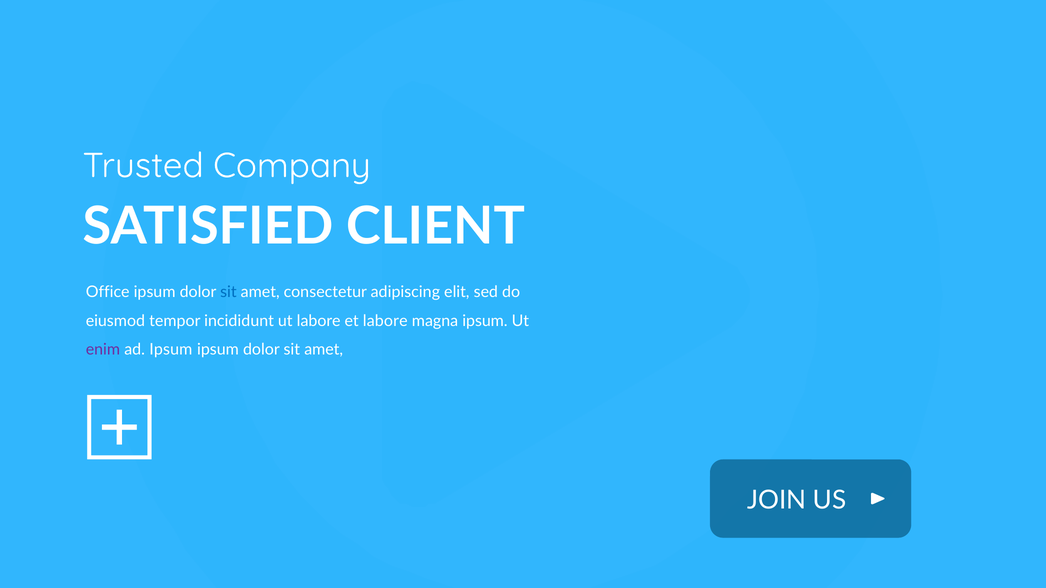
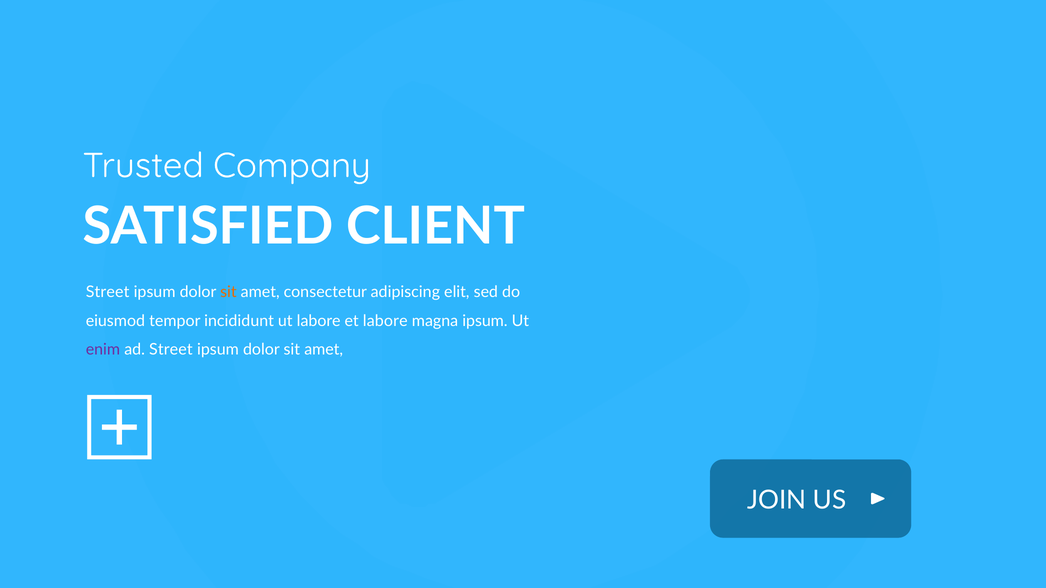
Office: Office -> Street (108, 292)
sit colour: blue -> orange (228, 292)
ad Ipsum: Ipsum -> Street (171, 350)
